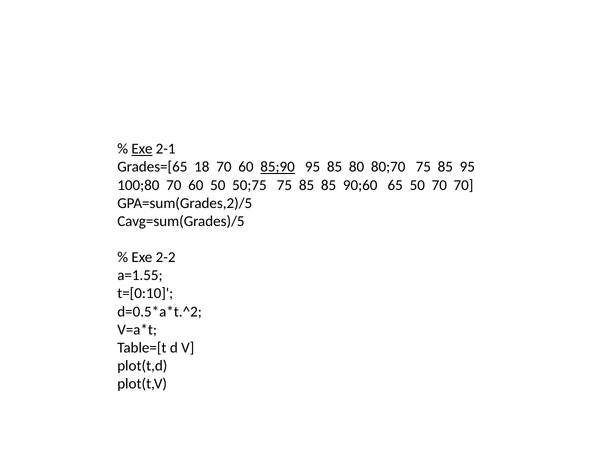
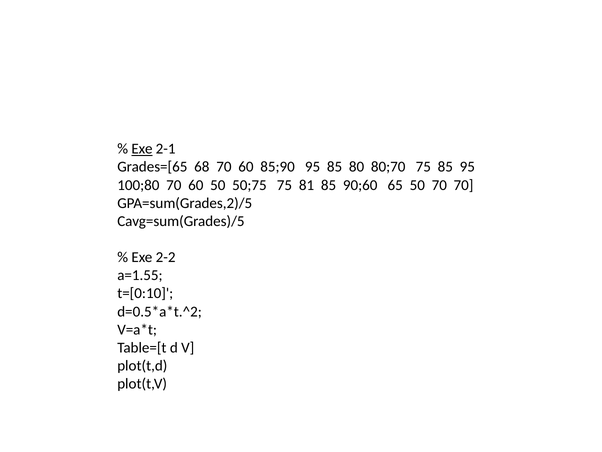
18: 18 -> 68 (202, 167)
85;90 underline: present -> none (278, 167)
50;75 75 85: 85 -> 81 (307, 185)
